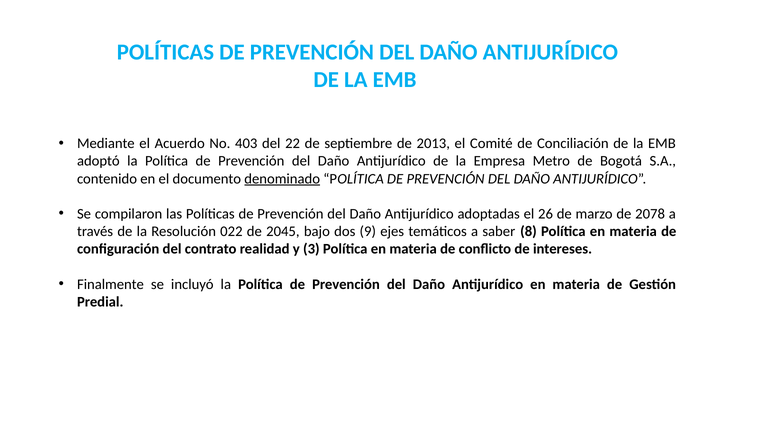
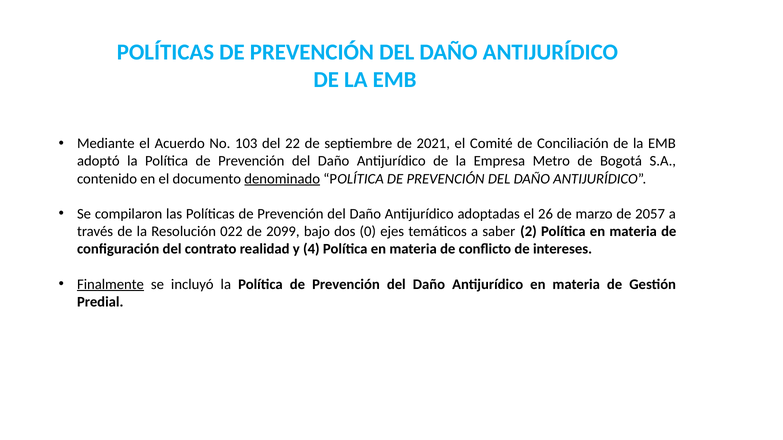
403: 403 -> 103 (246, 144)
2013: 2013 -> 2021 (433, 144)
2078: 2078 -> 2057 (650, 214)
2045: 2045 -> 2099 (283, 232)
9: 9 -> 0 (368, 232)
8: 8 -> 2 (529, 232)
3: 3 -> 4 (311, 249)
Finalmente underline: none -> present (110, 285)
